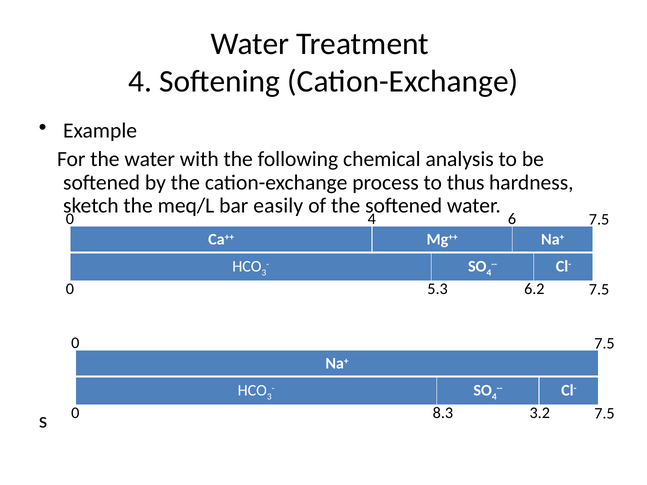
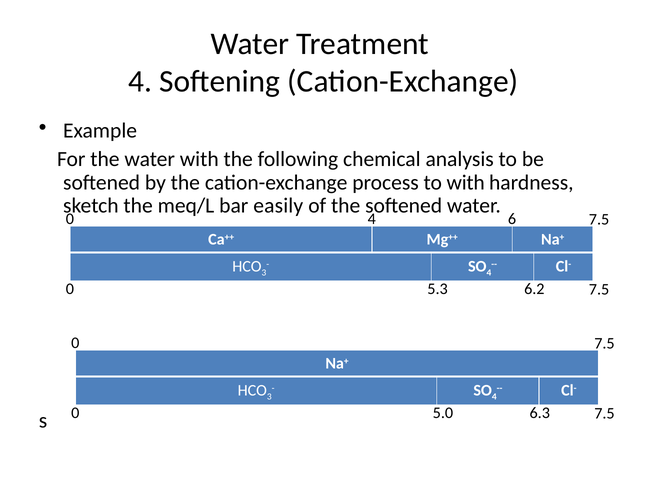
to thus: thus -> with (466, 183)
8.3: 8.3 -> 5.0 (443, 413)
3.2: 3.2 -> 6.3 (540, 413)
